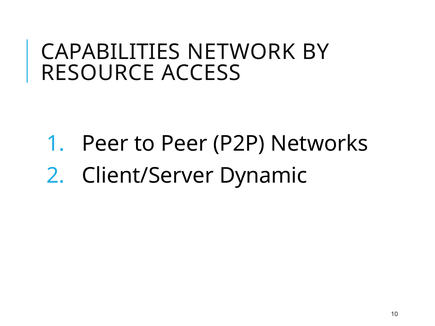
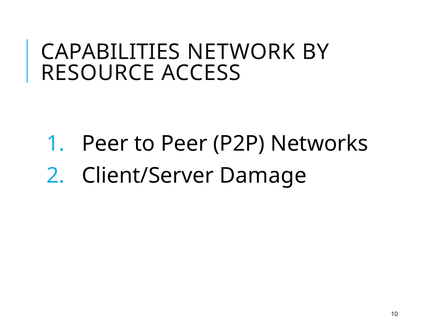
Dynamic: Dynamic -> Damage (263, 176)
